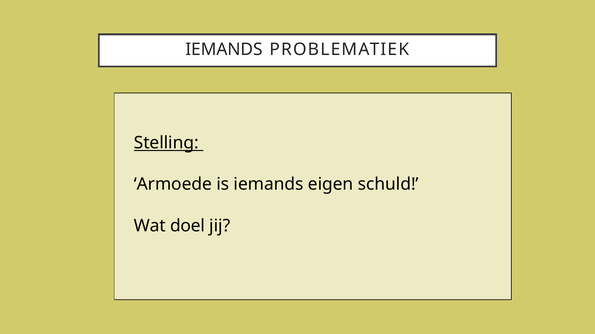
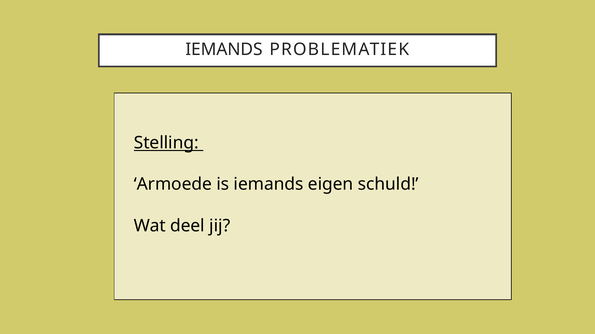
doel: doel -> deel (187, 226)
